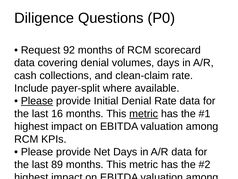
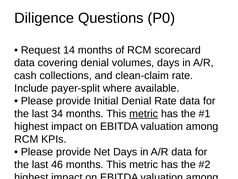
92: 92 -> 14 (69, 50)
Please underline: present -> none (37, 101)
16: 16 -> 34 (57, 113)
89: 89 -> 46 (57, 164)
